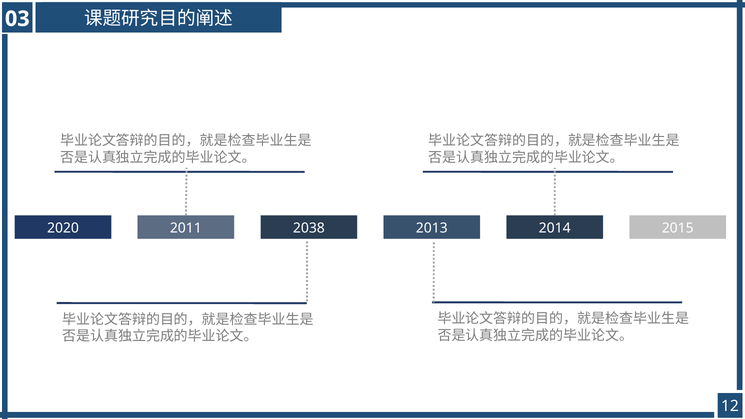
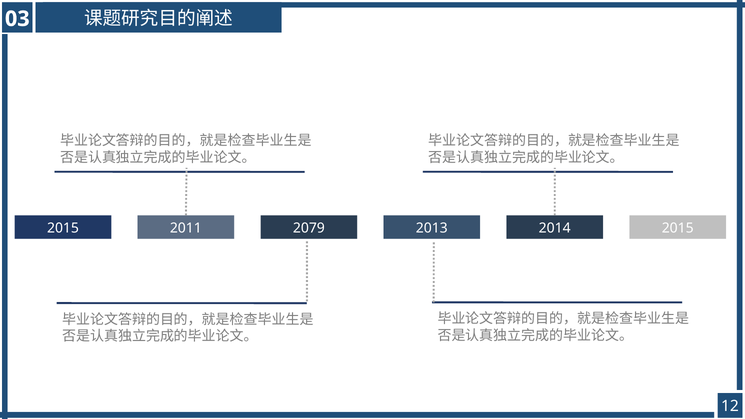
2020: 2020 -> 2015 (63, 228)
2038: 2038 -> 2079 (309, 228)
